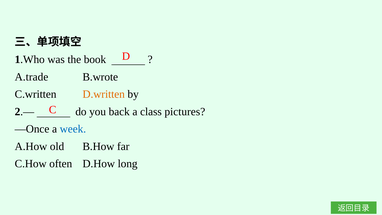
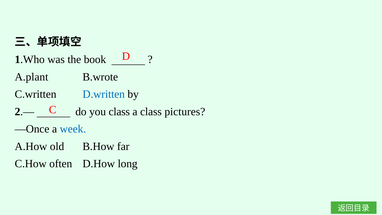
A.trade: A.trade -> A.plant (32, 77)
D.written colour: orange -> blue (104, 94)
you back: back -> class (119, 112)
